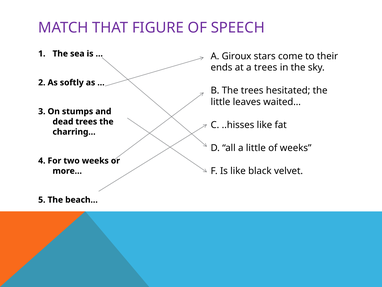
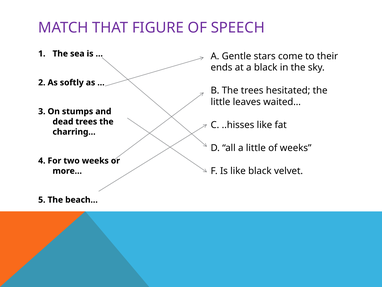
Giroux: Giroux -> Gentle (237, 56)
a trees: trees -> black (266, 67)
